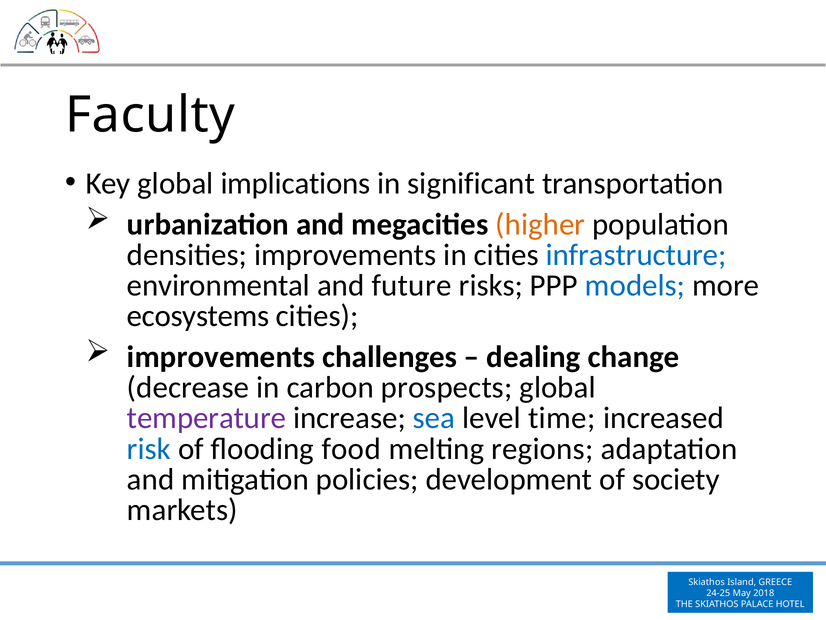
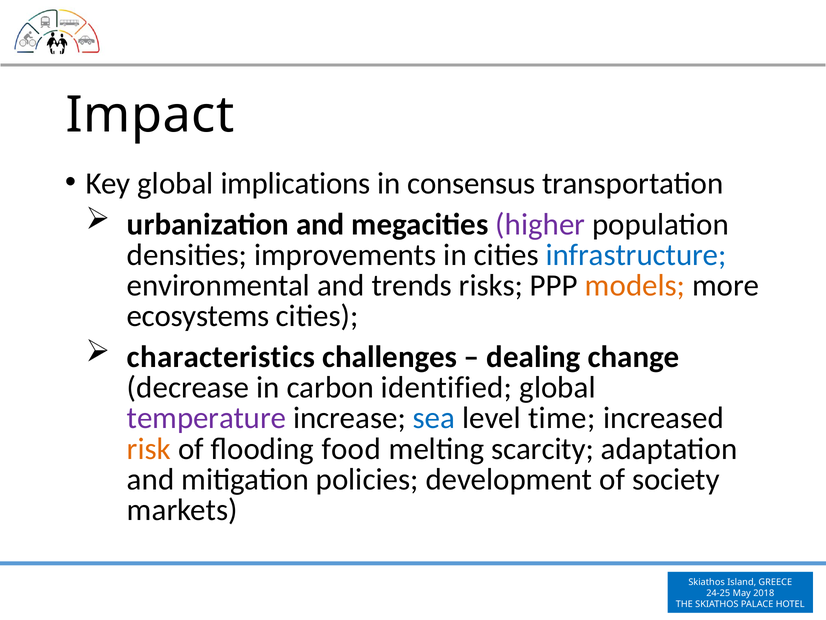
Faculty: Faculty -> Impact (150, 115)
significant: significant -> consensus (471, 183)
higher colour: orange -> purple (540, 224)
future: future -> trends (412, 285)
models colour: blue -> orange (635, 285)
improvements: improvements -> characteristics (221, 357)
prospects: prospects -> identified (447, 387)
risk colour: blue -> orange (149, 448)
regions: regions -> scarcity (543, 448)
